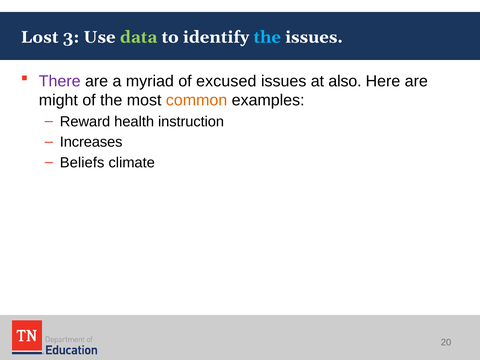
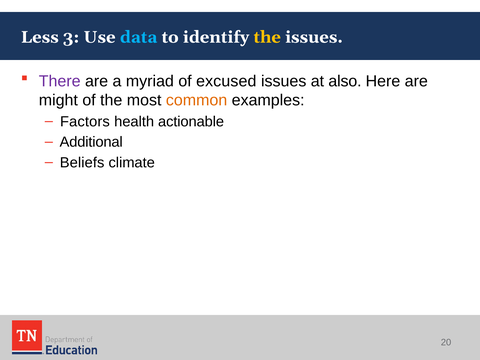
Lost: Lost -> Less (40, 37)
data colour: light green -> light blue (139, 37)
the colour: light blue -> yellow (267, 37)
Reward: Reward -> Factors (85, 122)
instruction: instruction -> actionable (191, 122)
Increases: Increases -> Additional (91, 142)
